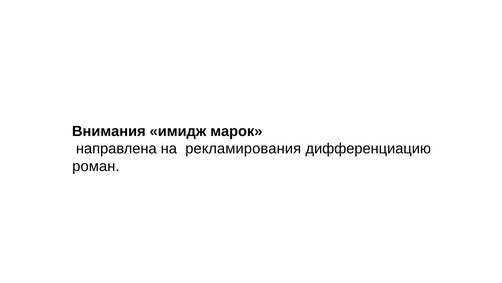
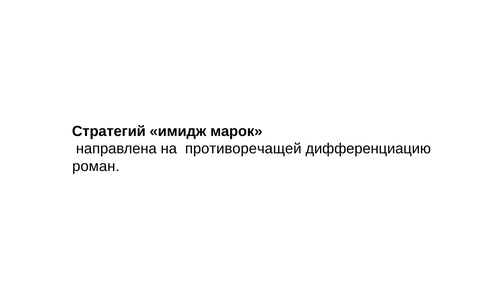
Внимания: Внимания -> Стратегий (109, 131)
рекламирования: рекламирования -> противоречащей (243, 148)
